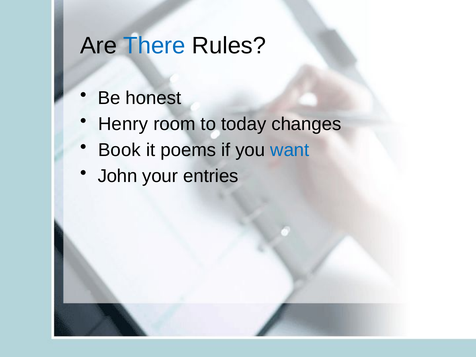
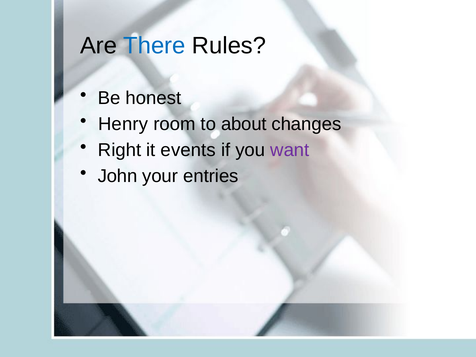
today: today -> about (244, 124)
Book: Book -> Right (120, 150)
poems: poems -> events (188, 150)
want colour: blue -> purple (290, 150)
